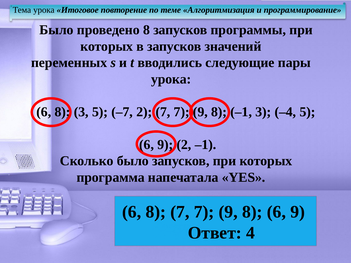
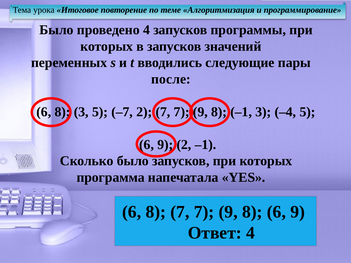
проведено 8: 8 -> 4 (146, 30)
урока: урока -> после (171, 79)
